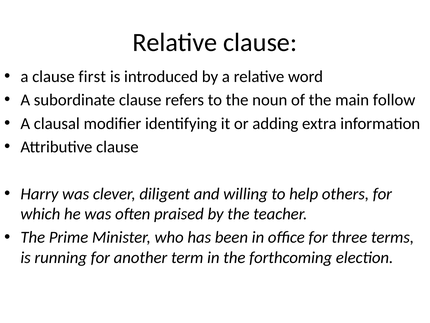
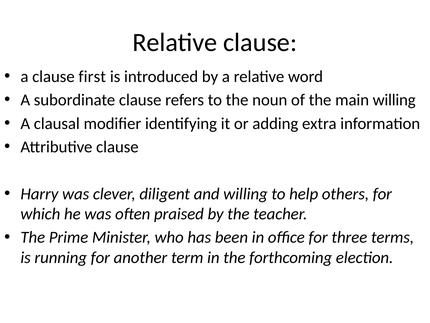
main follow: follow -> willing (394, 100)
